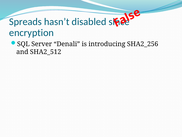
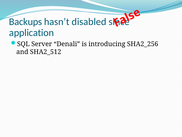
Spreads: Spreads -> Backups (26, 22)
encryption: encryption -> application (32, 33)
